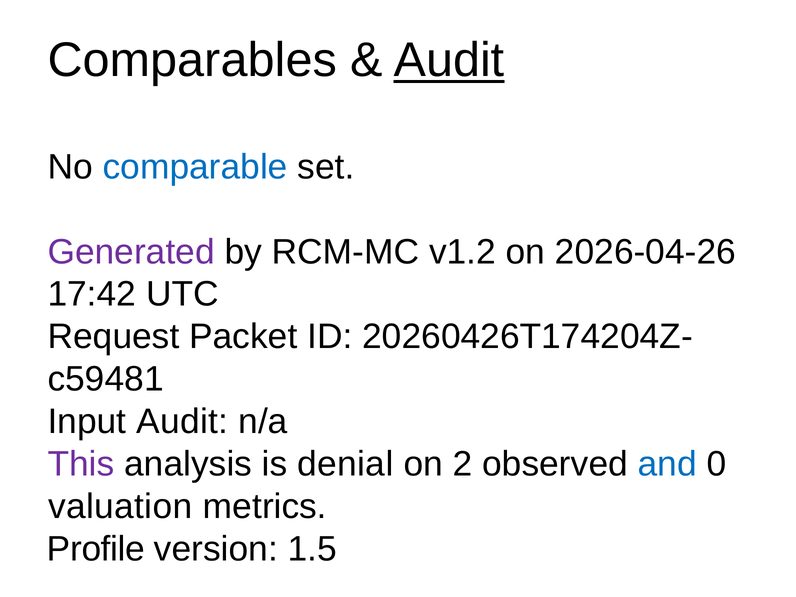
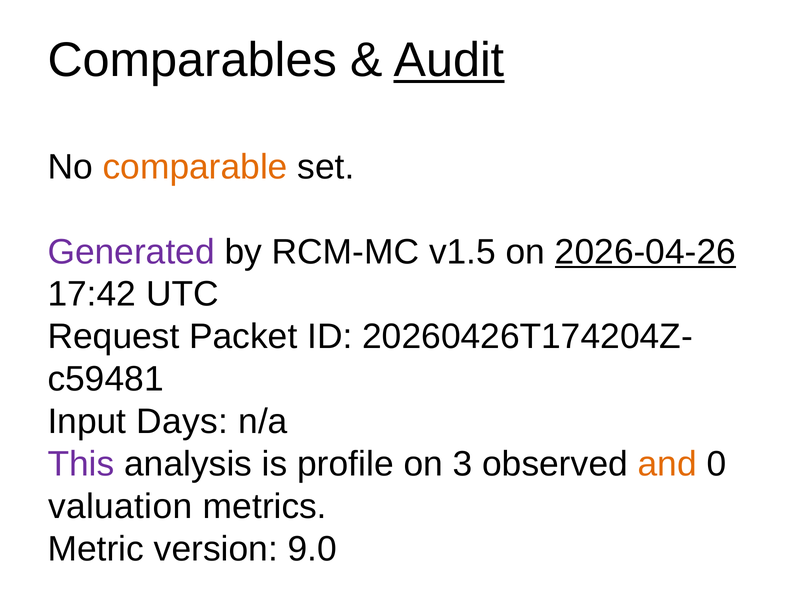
comparable colour: blue -> orange (195, 167)
v1.2: v1.2 -> v1.5 (463, 252)
2026-04-26 underline: none -> present (645, 252)
Input Audit: Audit -> Days (182, 422)
denial: denial -> profile (345, 464)
2: 2 -> 3 (463, 464)
and colour: blue -> orange (667, 464)
Profile: Profile -> Metric (96, 549)
1.5: 1.5 -> 9.0 (312, 549)
